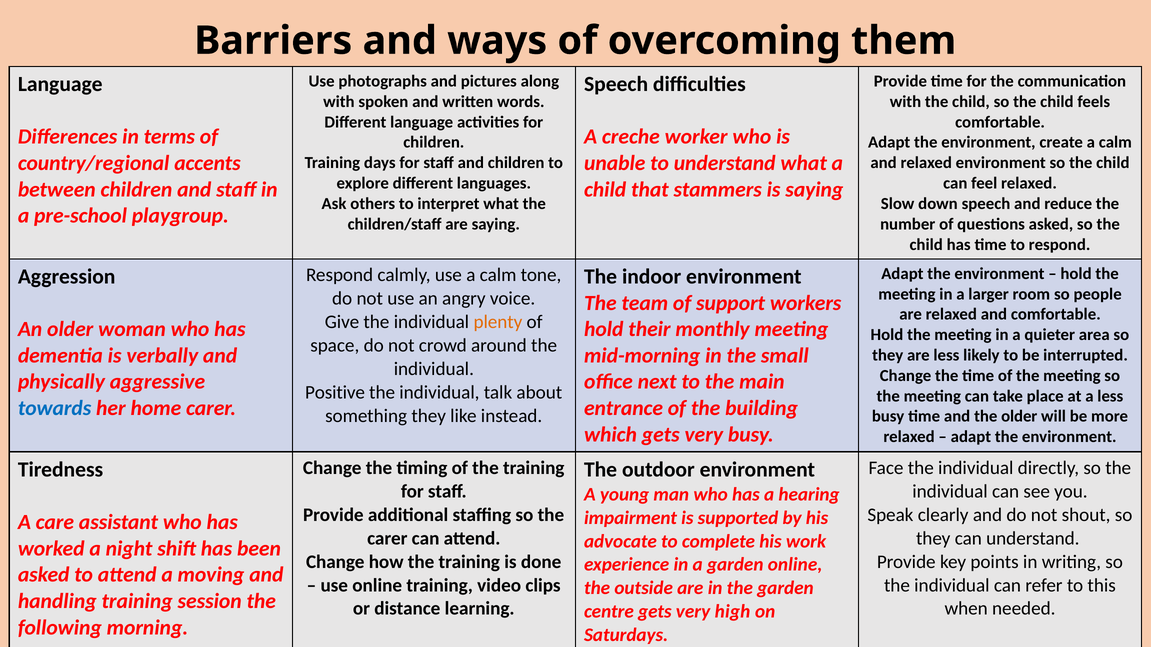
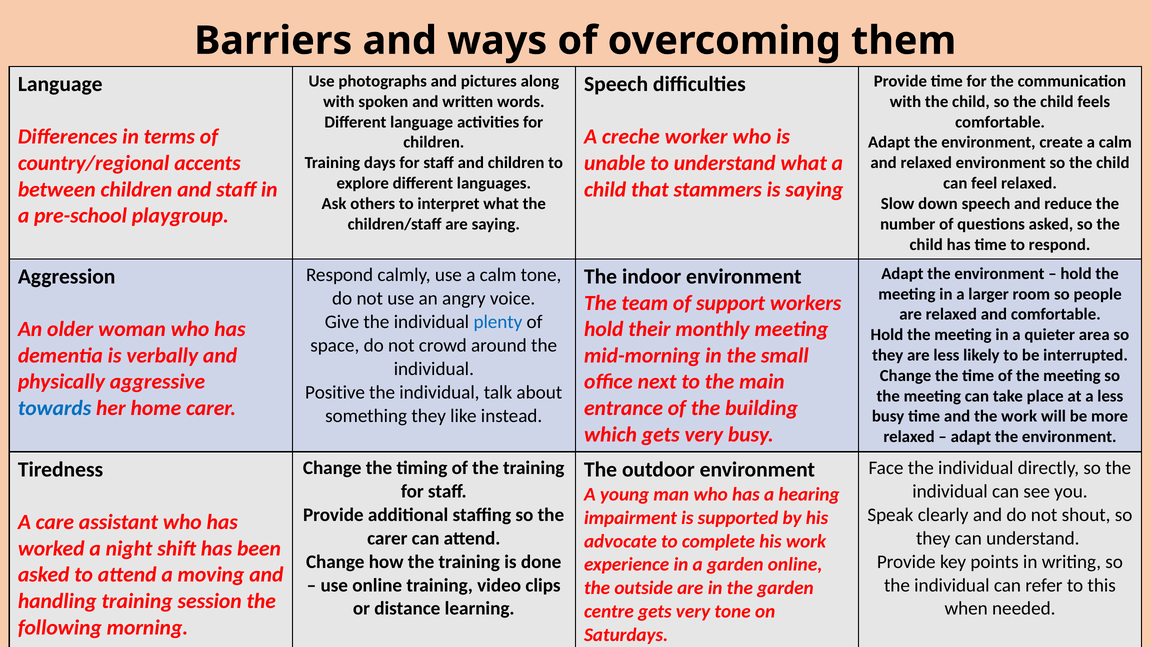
plenty colour: orange -> blue (498, 322)
the older: older -> work (1019, 417)
very high: high -> tone (733, 612)
